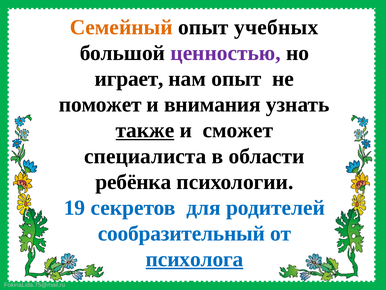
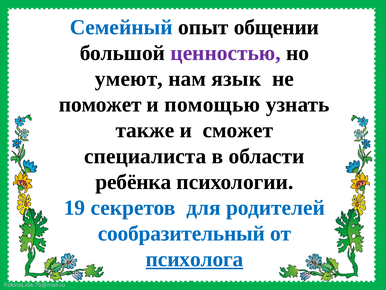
Семейный colour: orange -> blue (121, 27)
учебных: учебных -> общении (276, 27)
играет: играет -> умеют (129, 79)
нам опыт: опыт -> язык (236, 79)
внимания: внимания -> помощью (212, 104)
также underline: present -> none (145, 130)
